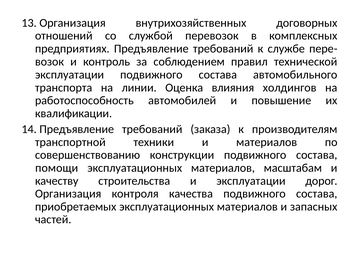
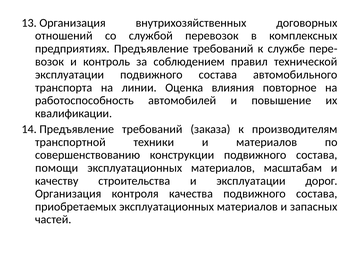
холдингов: холдингов -> повторное (290, 88)
